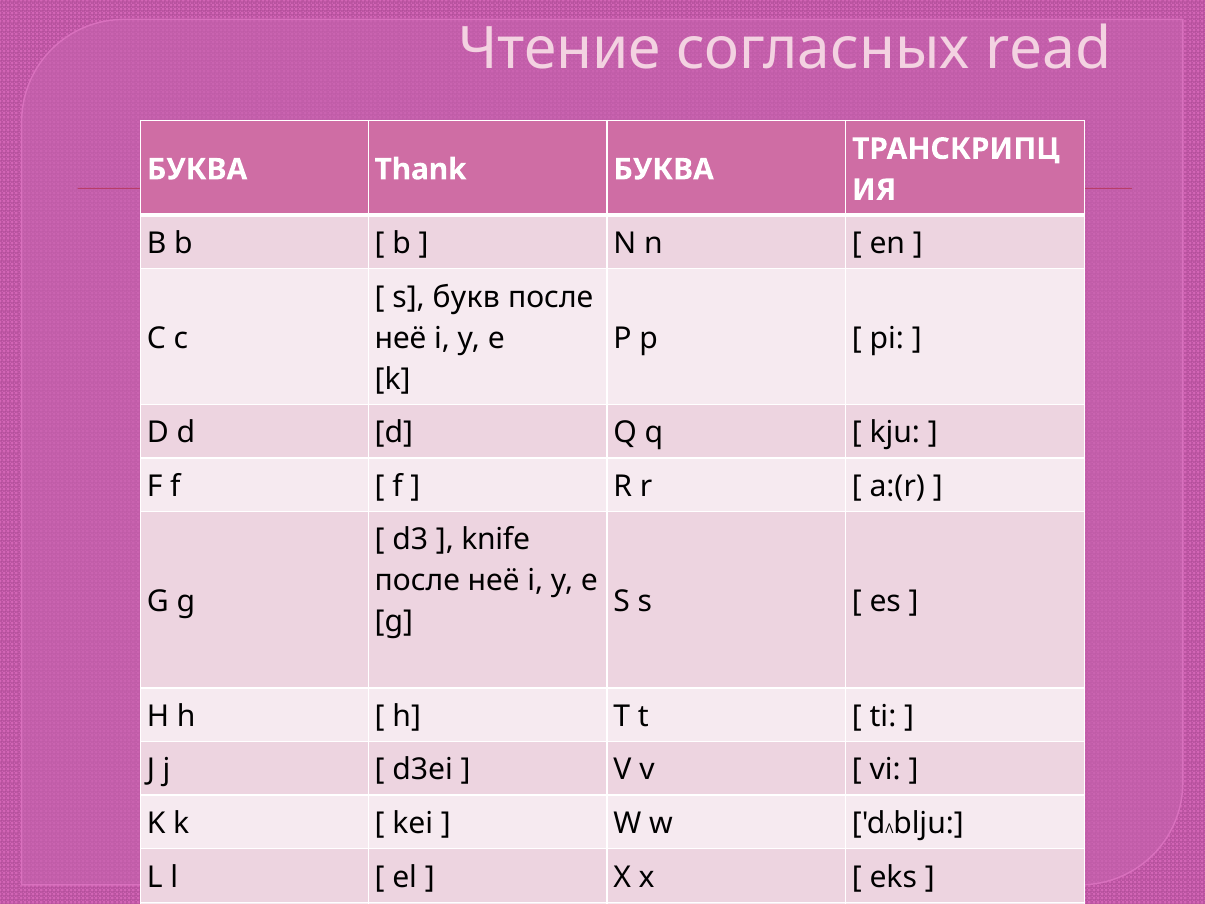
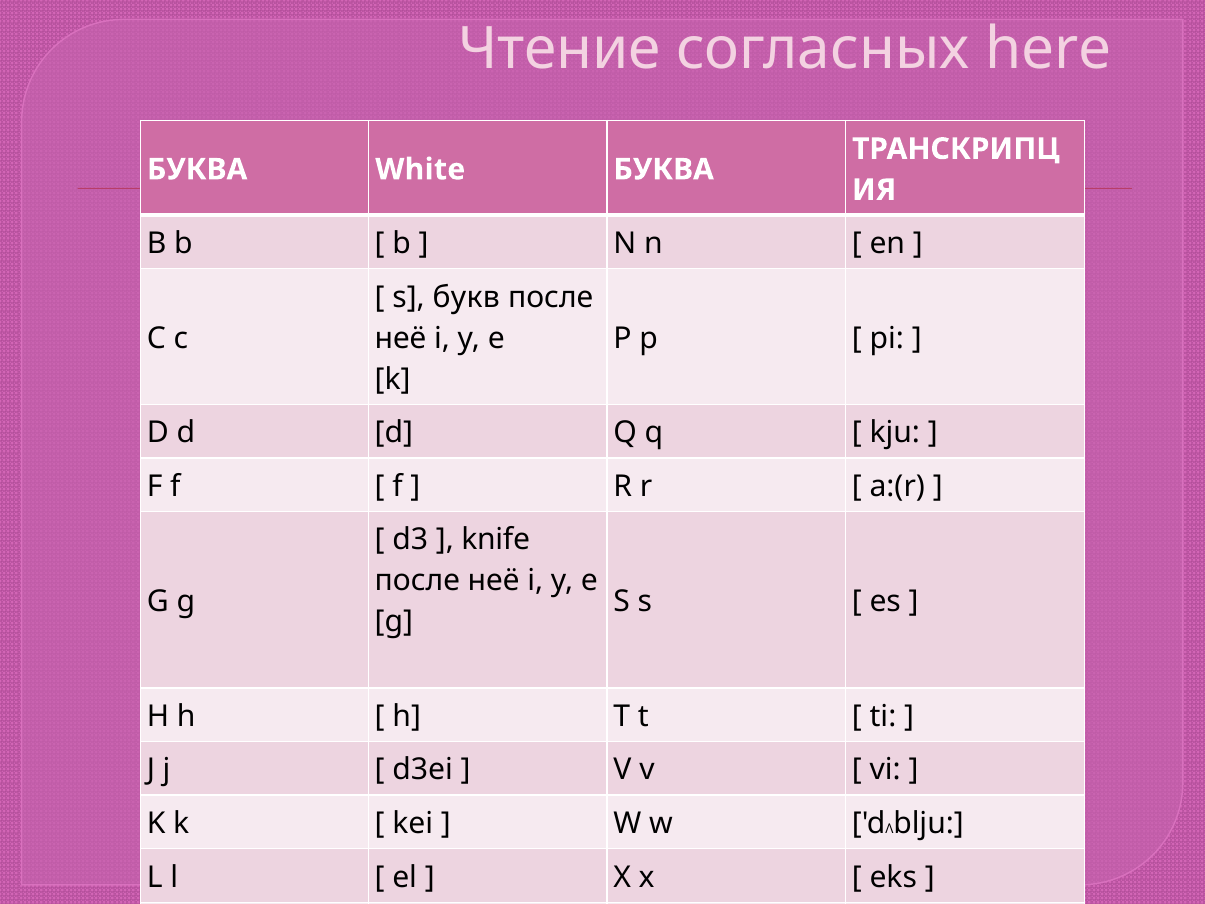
read: read -> here (1049, 49)
Thank: Thank -> White (420, 169)
